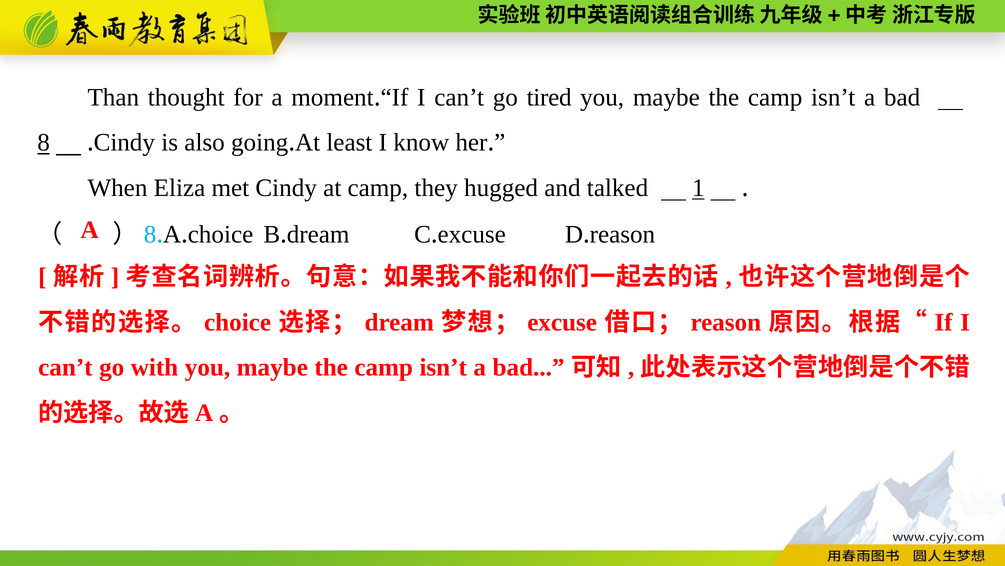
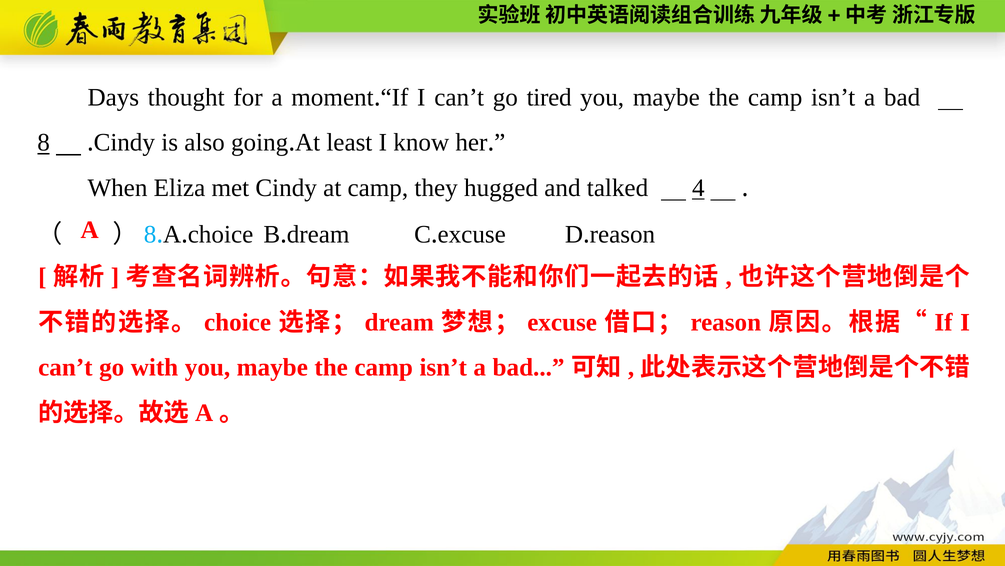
Than: Than -> Days (113, 97)
1: 1 -> 4 (698, 188)
